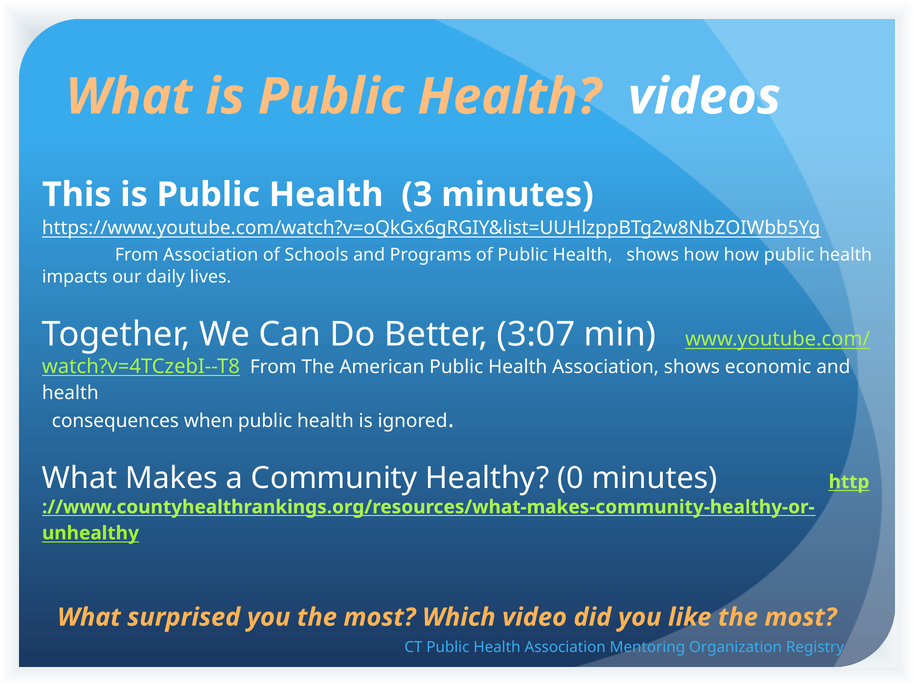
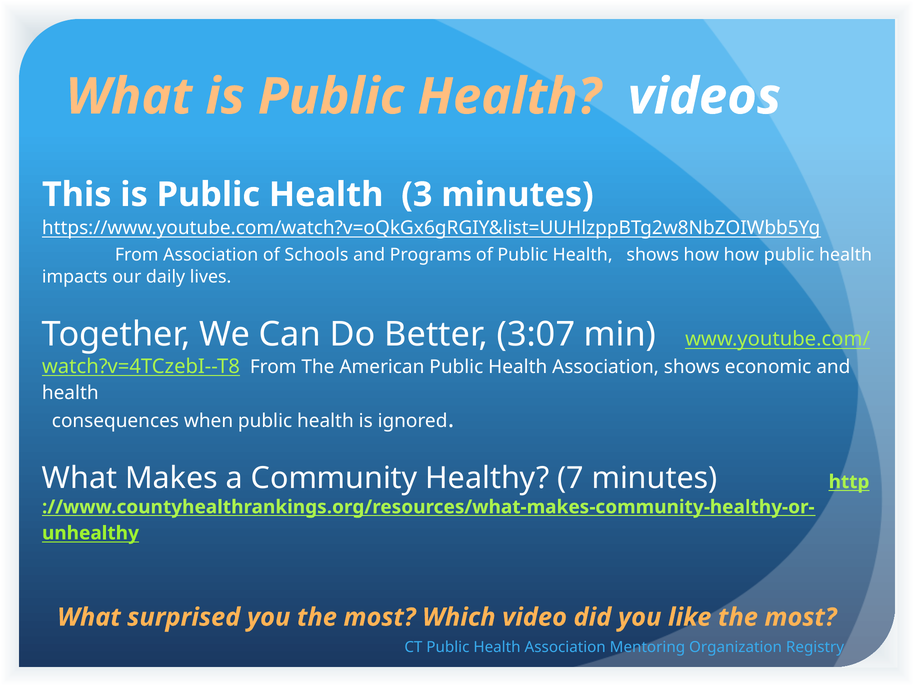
0: 0 -> 7 (570, 478)
